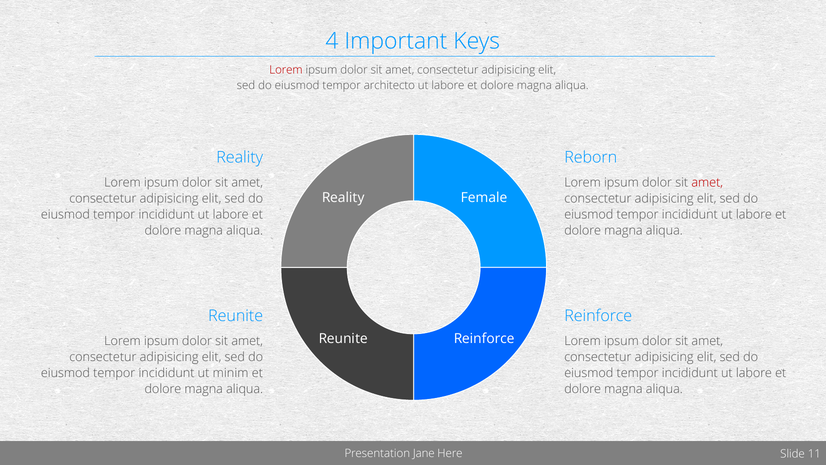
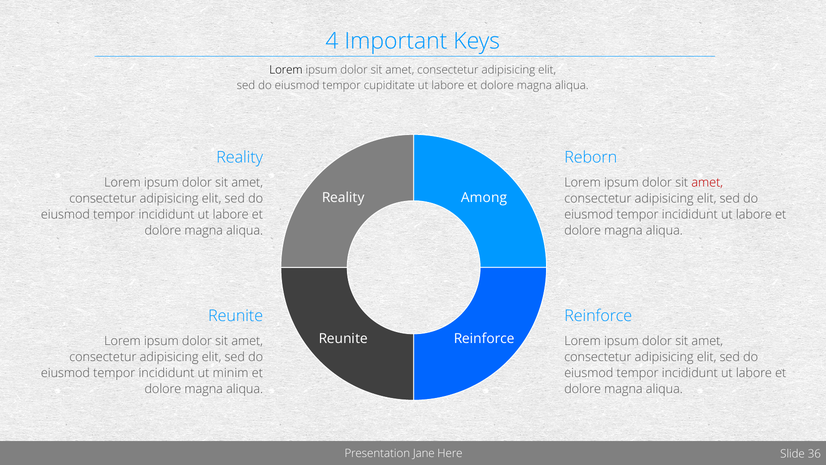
Lorem colour: red -> black (286, 70)
architecto: architecto -> cupiditate (389, 85)
Female: Female -> Among (484, 197)
11: 11 -> 36 (814, 454)
